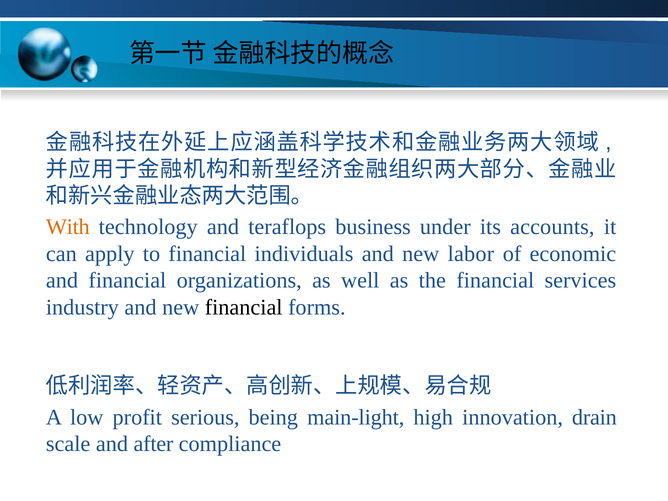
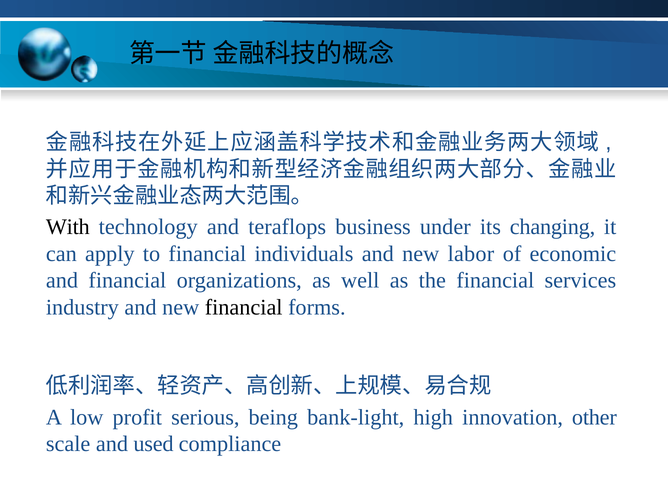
With colour: orange -> black (68, 227)
accounts: accounts -> changing (553, 227)
main-light: main-light -> bank-light (356, 417)
drain: drain -> other (594, 417)
after: after -> used (153, 444)
